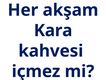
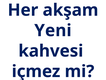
Kara: Kara -> Yeni (53, 30)
